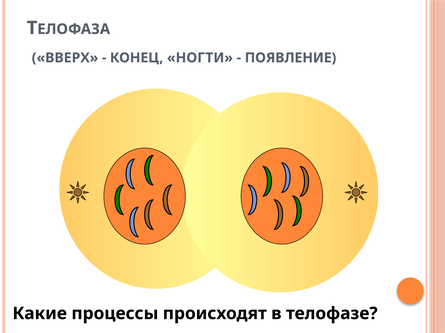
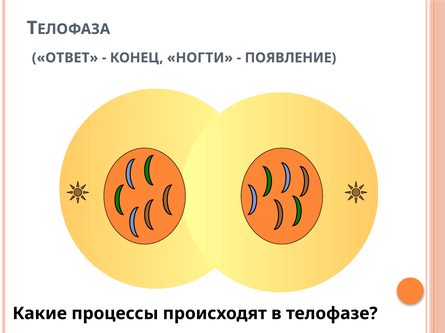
ВВЕРХ: ВВЕРХ -> ОТВЕТ (65, 58)
